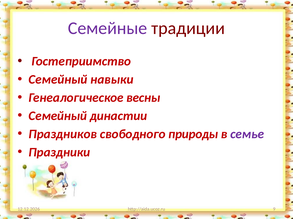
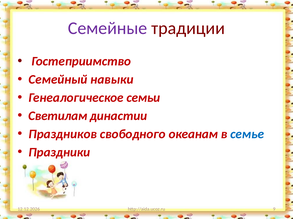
весны: весны -> семьи (143, 98)
Семейный: Семейный -> Светилам (58, 116)
природы: природы -> океанам (193, 134)
семье colour: purple -> blue (247, 134)
